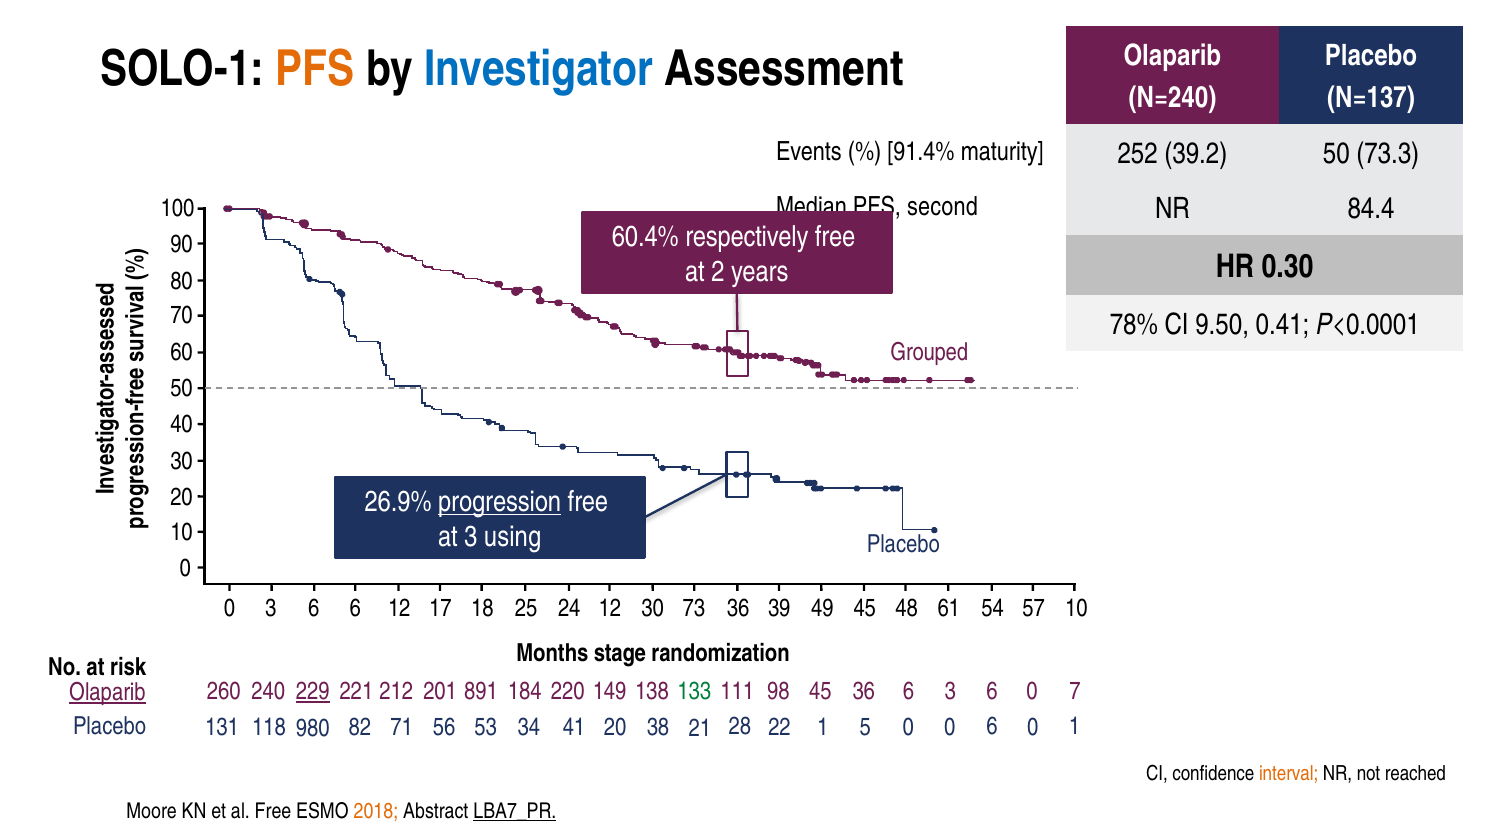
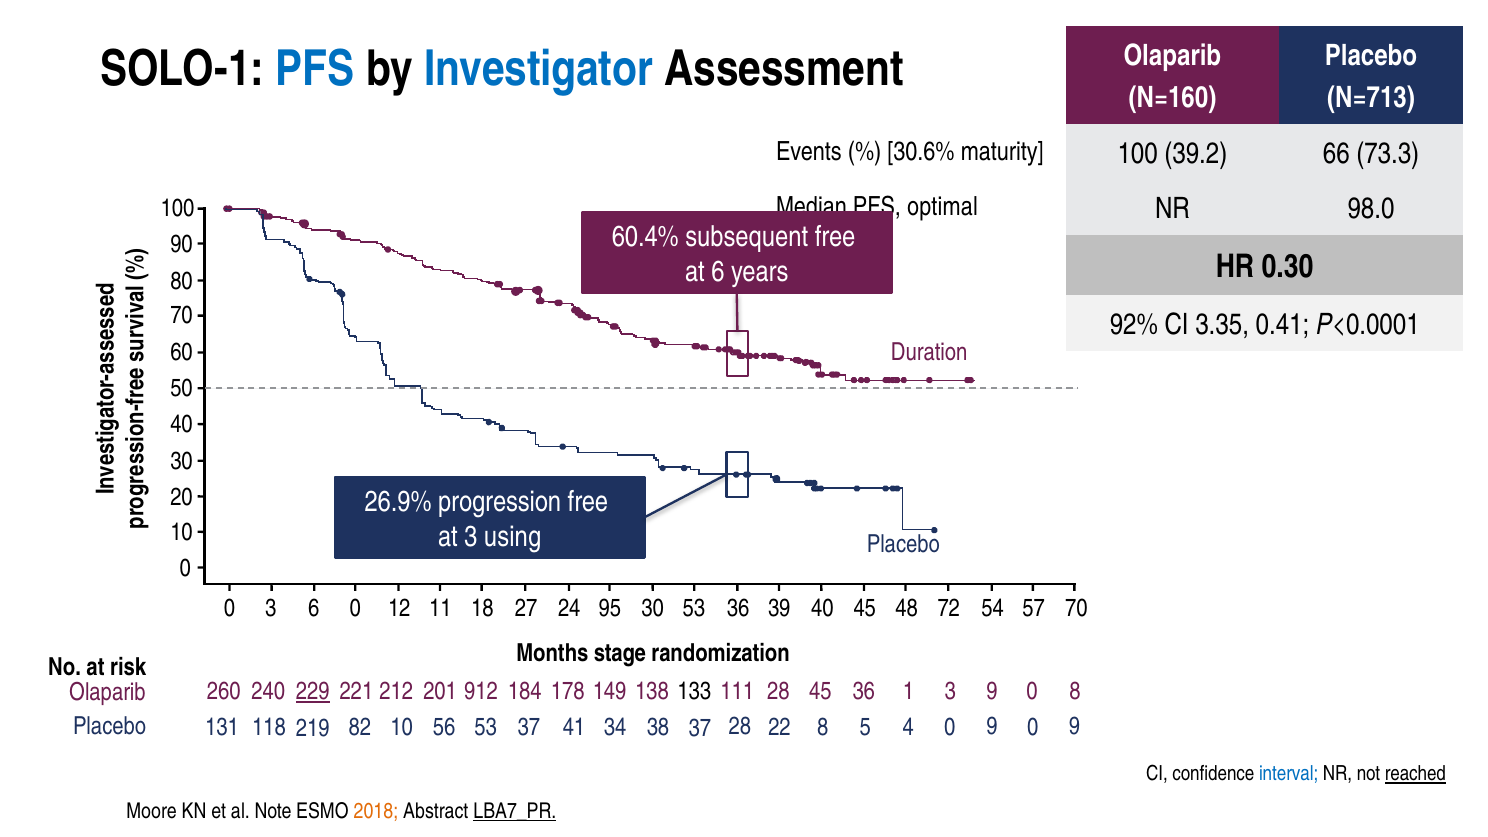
PFS colour: orange -> blue (315, 69)
N=240: N=240 -> N=160 (1172, 98)
N=137: N=137 -> N=713 (1371, 98)
91.4%: 91.4% -> 30.6% (921, 152)
maturity 252: 252 -> 100 (1138, 154)
39.2 50: 50 -> 66 (1336, 154)
second: second -> optimal (942, 207)
84.4: 84.4 -> 98.0 (1371, 209)
respectively: respectively -> subsequent (747, 237)
at 2: 2 -> 6 (718, 272)
78%: 78% -> 92% (1134, 325)
9.50: 9.50 -> 3.35 (1222, 325)
Grouped: Grouped -> Duration (929, 352)
progression underline: present -> none (500, 502)
6 6: 6 -> 0 (355, 608)
17: 17 -> 11 (440, 608)
25: 25 -> 27 (526, 608)
24 12: 12 -> 95 (610, 608)
30 73: 73 -> 53 (694, 608)
39 49: 49 -> 40 (822, 608)
61: 61 -> 72 (949, 608)
57 10: 10 -> 70 (1076, 608)
891: 891 -> 912 (481, 692)
220: 220 -> 178 (568, 692)
133 colour: green -> black (694, 692)
111 98: 98 -> 28 (778, 692)
36 6: 6 -> 1 (909, 692)
3 6: 6 -> 9 (992, 692)
0 7: 7 -> 8 (1075, 692)
Olaparib underline: present -> none (107, 692)
980: 980 -> 219 (313, 728)
82 71: 71 -> 10 (402, 727)
53 34: 34 -> 37 (529, 727)
41 20: 20 -> 34 (615, 727)
38 21: 21 -> 37 (700, 728)
22 1: 1 -> 8 (823, 727)
5 0: 0 -> 4 (908, 727)
6: 6 -> 9 (992, 727)
1: 1 -> 9 (1075, 727)
interval colour: orange -> blue (1289, 774)
reached underline: none -> present (1415, 774)
al Free: Free -> Note (273, 811)
